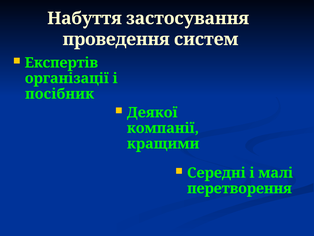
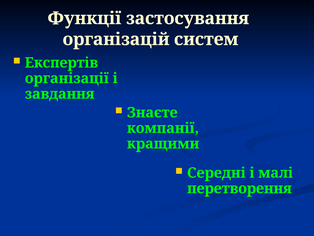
Набуття: Набуття -> Функції (84, 18)
проведення: проведення -> організацій (116, 39)
посібник: посібник -> завдання (60, 94)
Деякої: Деякої -> Знаєте (152, 112)
